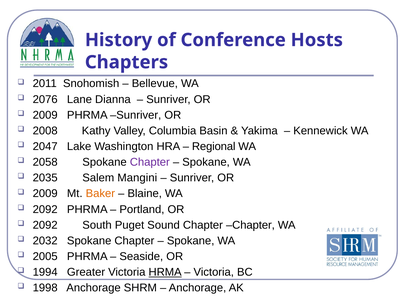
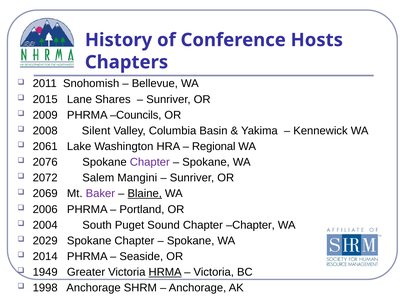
2076: 2076 -> 2015 (45, 99)
Dianna: Dianna -> Shares (113, 99)
PHRMA Sunriver: Sunriver -> Councils (136, 115)
Kathy: Kathy -> Silent (96, 131)
2047: 2047 -> 2061 (45, 146)
2058: 2058 -> 2076 (45, 162)
2035: 2035 -> 2072 (45, 178)
2009: 2009 -> 2069 (45, 194)
Baker colour: orange -> purple (100, 194)
Blaine underline: none -> present (145, 194)
2092: 2092 -> 2006 (45, 209)
2092: 2092 -> 2004 (45, 225)
2032: 2032 -> 2029 (45, 241)
2005: 2005 -> 2014 (45, 256)
1994: 1994 -> 1949 (45, 272)
